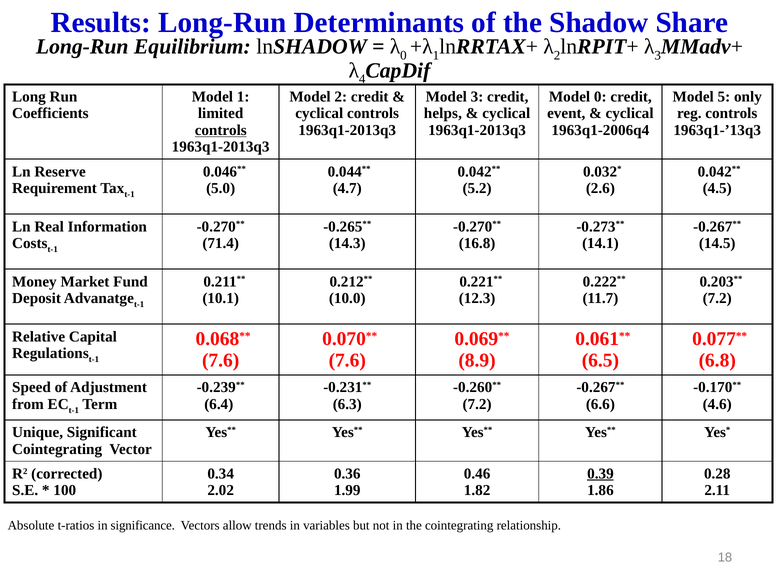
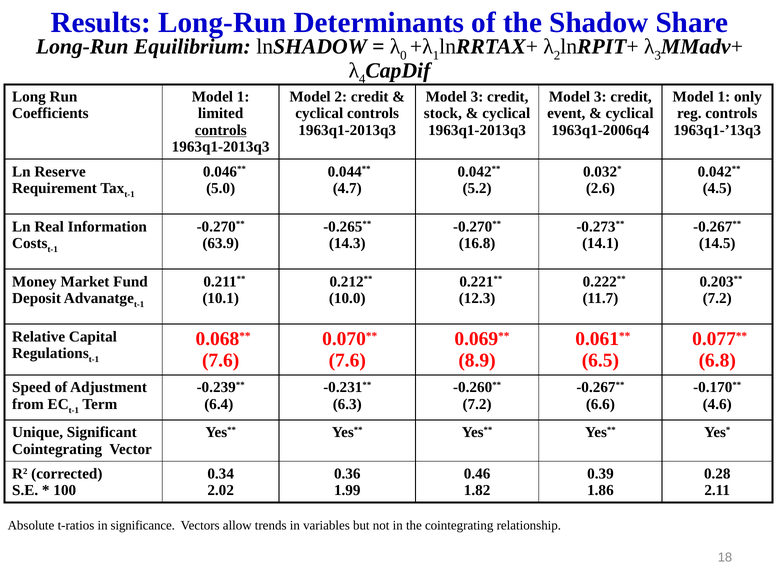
0: 0 -> 3 (600, 97)
5: 5 -> 1 (724, 97)
helps: helps -> stock (443, 114)
71.4: 71.4 -> 63.9 (221, 243)
0.39 underline: present -> none (600, 474)
